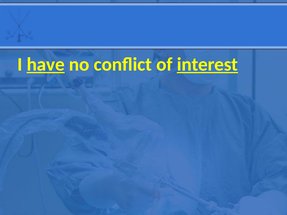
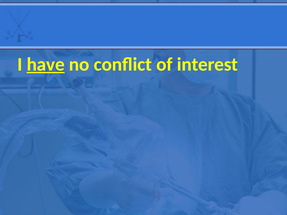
interest underline: present -> none (207, 64)
